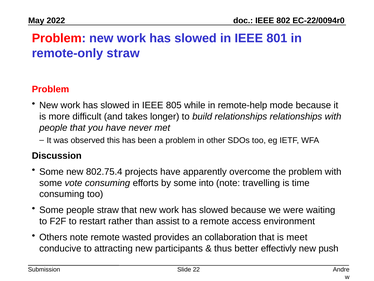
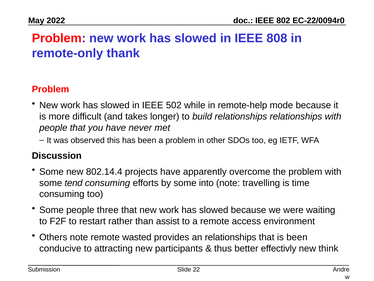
801: 801 -> 808 (277, 38)
remote-only straw: straw -> thank (123, 53)
805: 805 -> 502 (174, 105)
802.75.4: 802.75.4 -> 802.14.4 (104, 171)
vote: vote -> tend (74, 183)
people straw: straw -> three (108, 210)
an collaboration: collaboration -> relationships (231, 237)
is meet: meet -> been (297, 237)
push: push -> think (328, 248)
